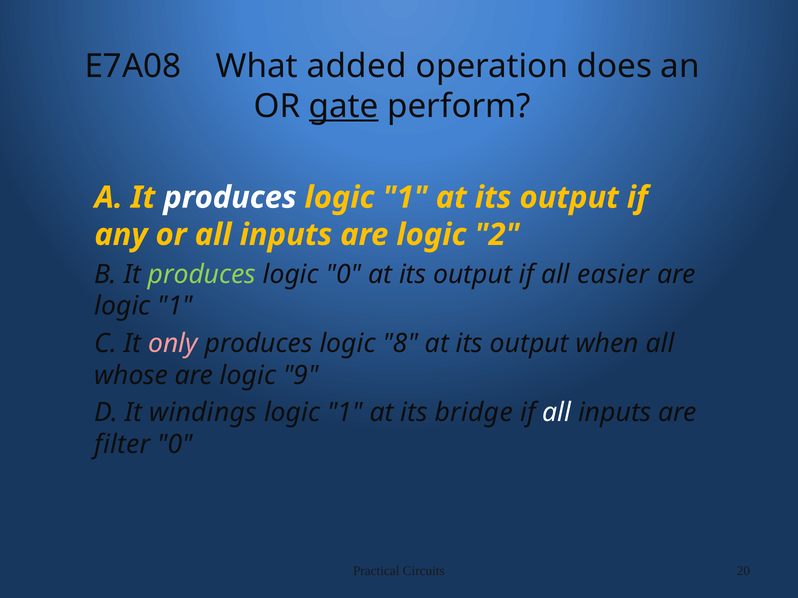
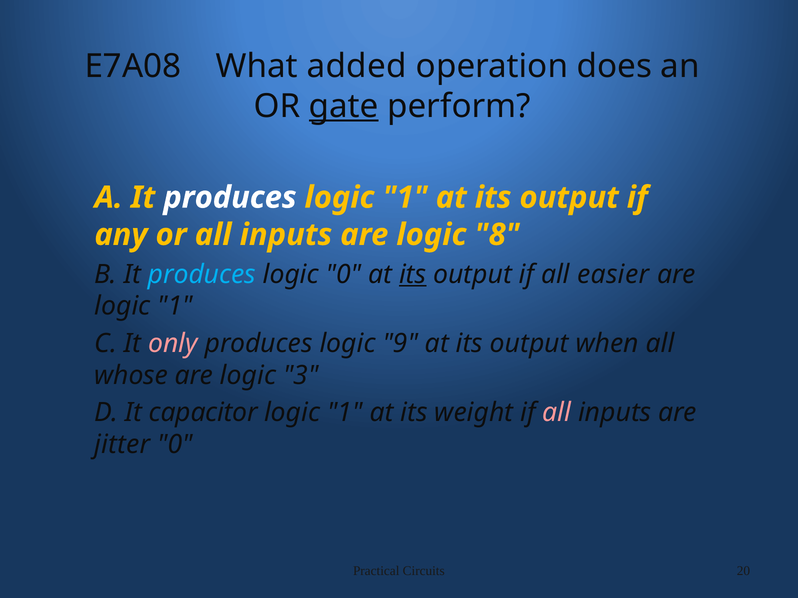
2: 2 -> 8 (497, 235)
produces colour: light green -> light blue (202, 275)
its underline: none -> present (413, 275)
8: 8 -> 9 (400, 344)
9: 9 -> 3 (301, 376)
windings: windings -> capacitor (203, 413)
bridge: bridge -> weight (474, 413)
all colour: white -> pink (557, 413)
filter: filter -> jitter (122, 445)
